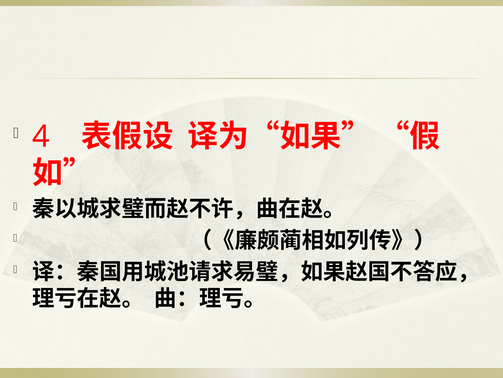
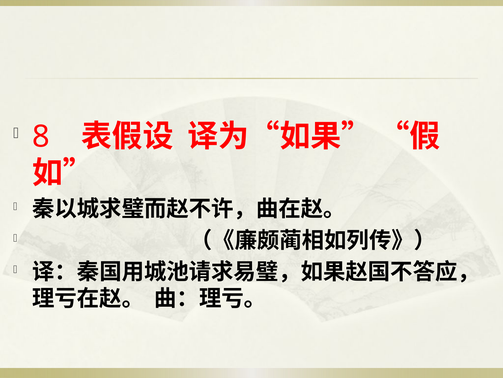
4: 4 -> 8 (41, 136)
